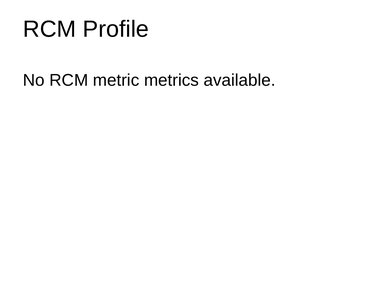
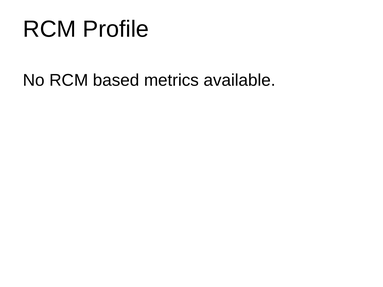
metric: metric -> based (116, 80)
